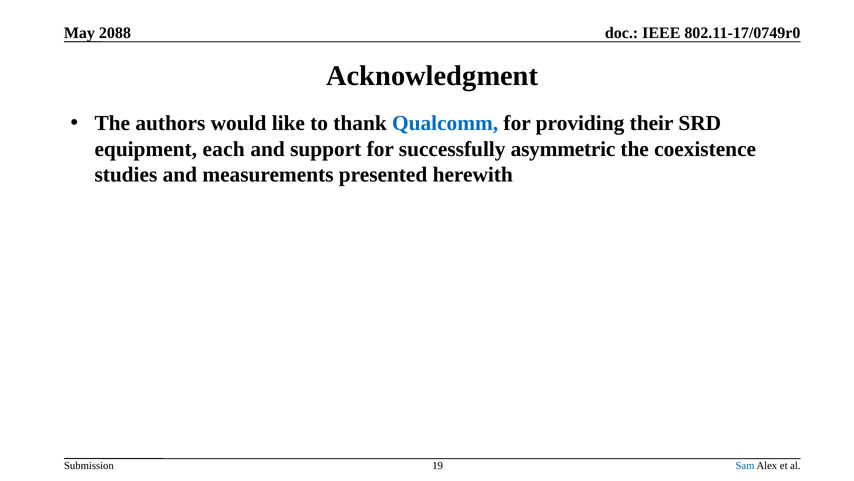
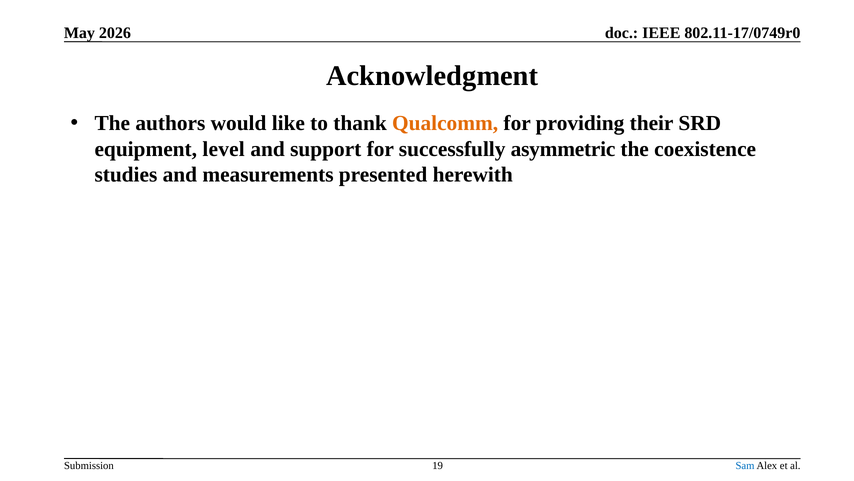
2088: 2088 -> 2026 (115, 33)
Qualcomm colour: blue -> orange (445, 123)
each: each -> level (224, 149)
